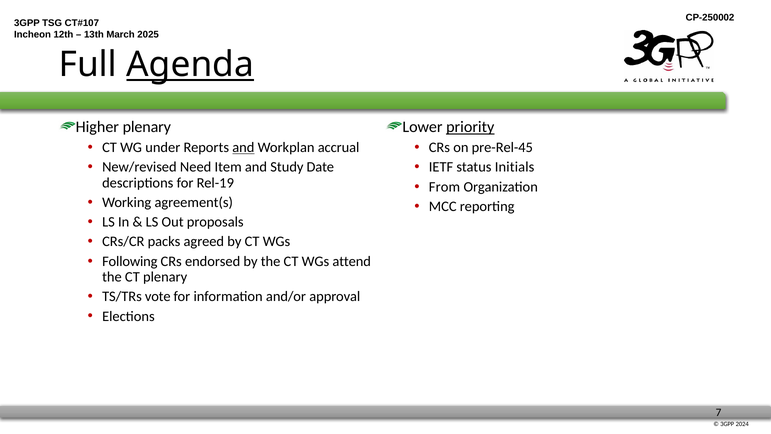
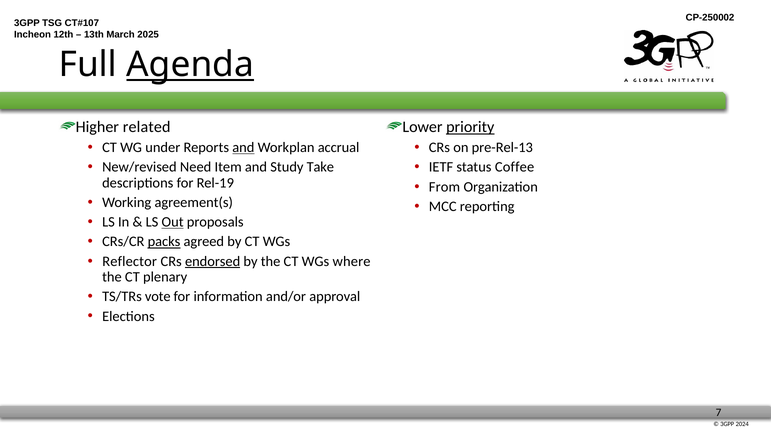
Higher plenary: plenary -> related (147, 127)
pre-Rel-45: pre-Rel-45 -> pre-Rel-13 (502, 147)
Date: Date -> Take (320, 167)
Initials: Initials -> Coffee (515, 167)
Out underline: none -> present (173, 222)
packs underline: none -> present (164, 242)
Following: Following -> Reflector (130, 261)
endorsed underline: none -> present (213, 261)
attend: attend -> where (352, 261)
